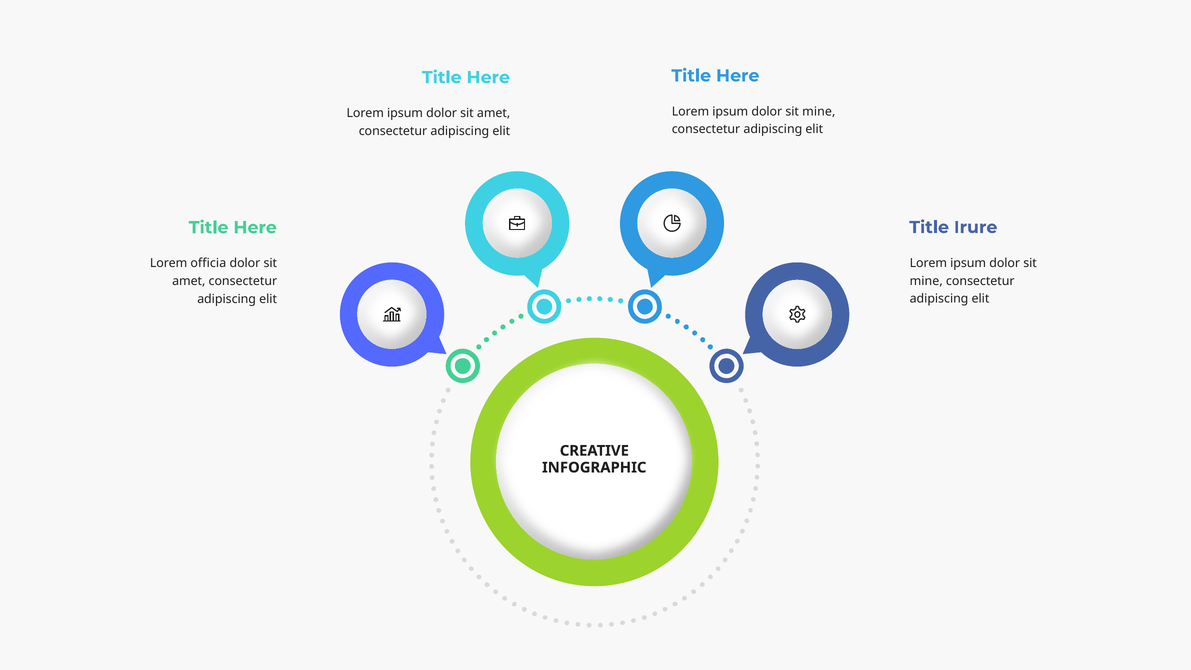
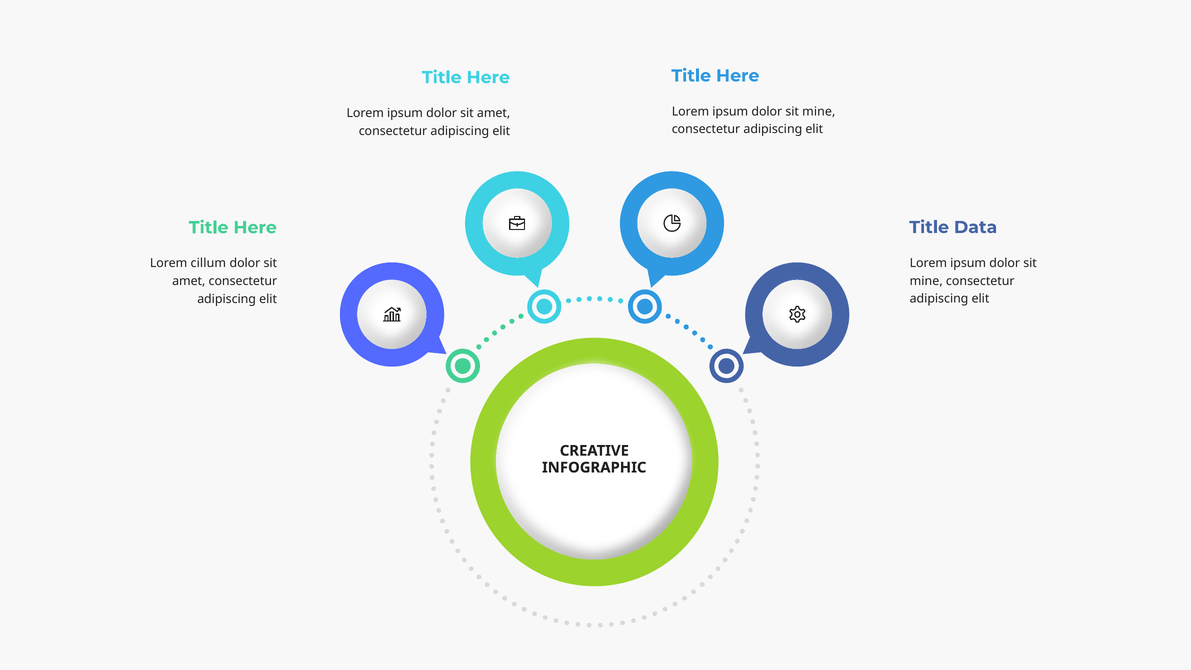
Irure: Irure -> Data (976, 227)
officia: officia -> cillum (208, 263)
